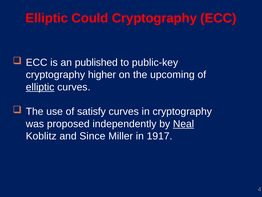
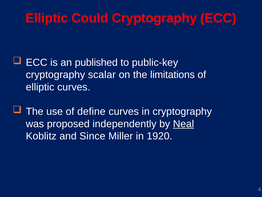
higher: higher -> scalar (102, 75)
upcoming: upcoming -> limitations (172, 75)
elliptic underline: present -> none (40, 87)
satisfy: satisfy -> define (91, 111)
1917: 1917 -> 1920 (160, 136)
